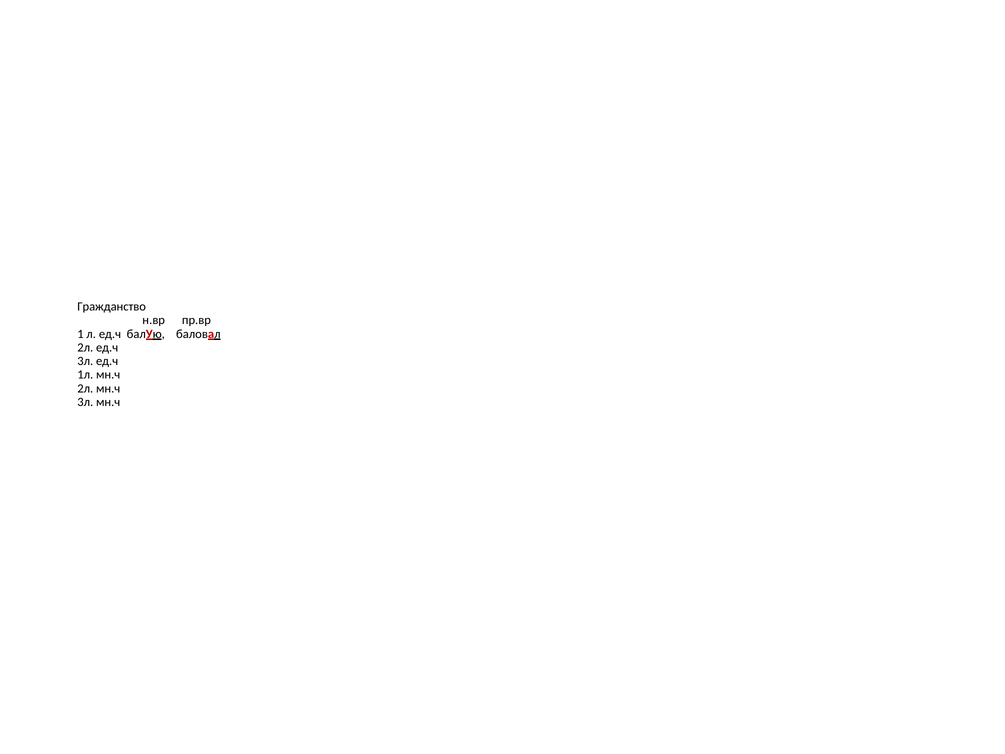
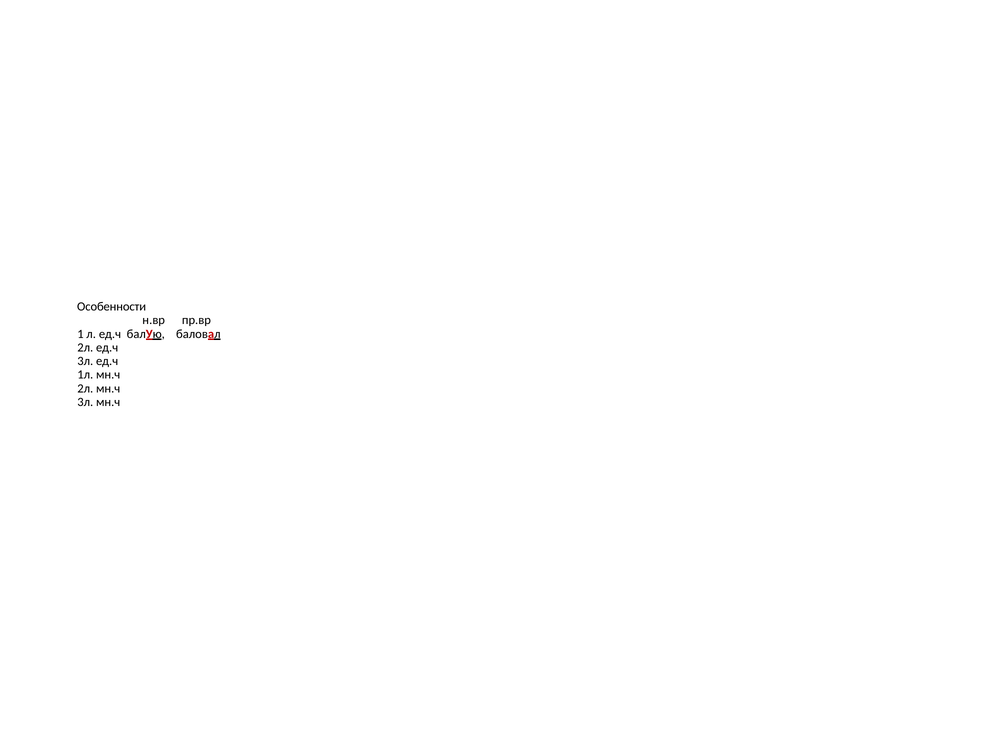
Гражданство: Гражданство -> Особенности (112, 307)
